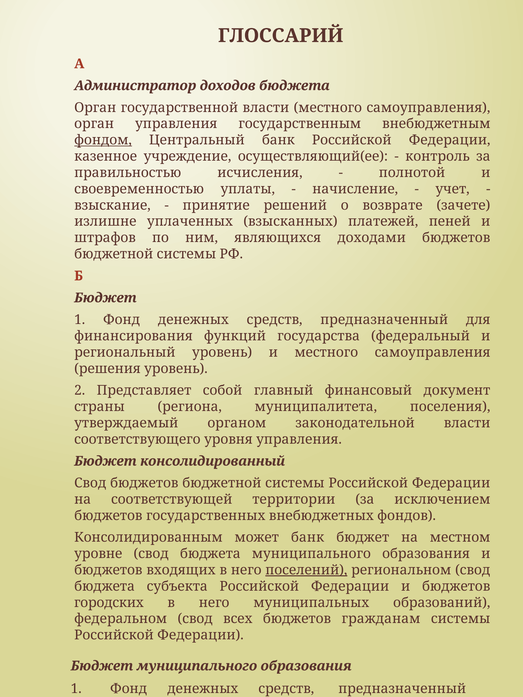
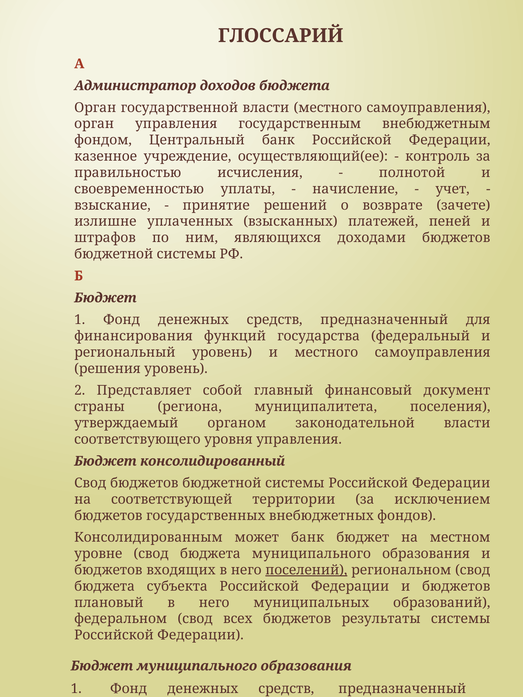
фондом underline: present -> none (103, 140)
городских: городских -> плановый (109, 603)
гражданам: гражданам -> результаты (381, 619)
